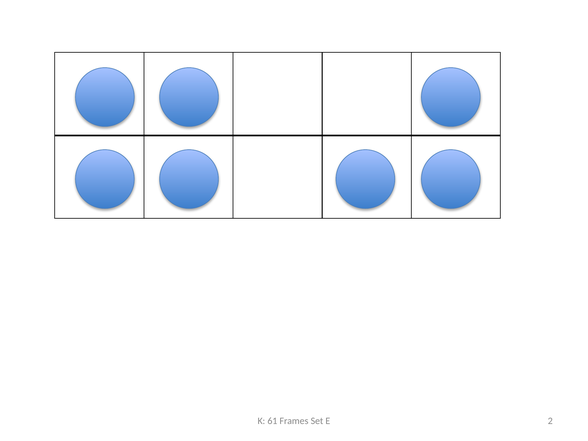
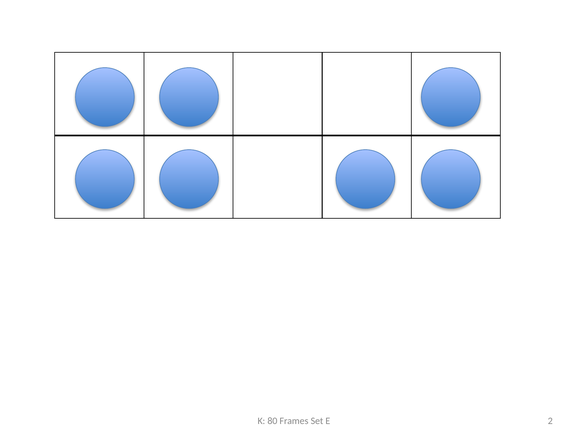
61: 61 -> 80 (272, 421)
